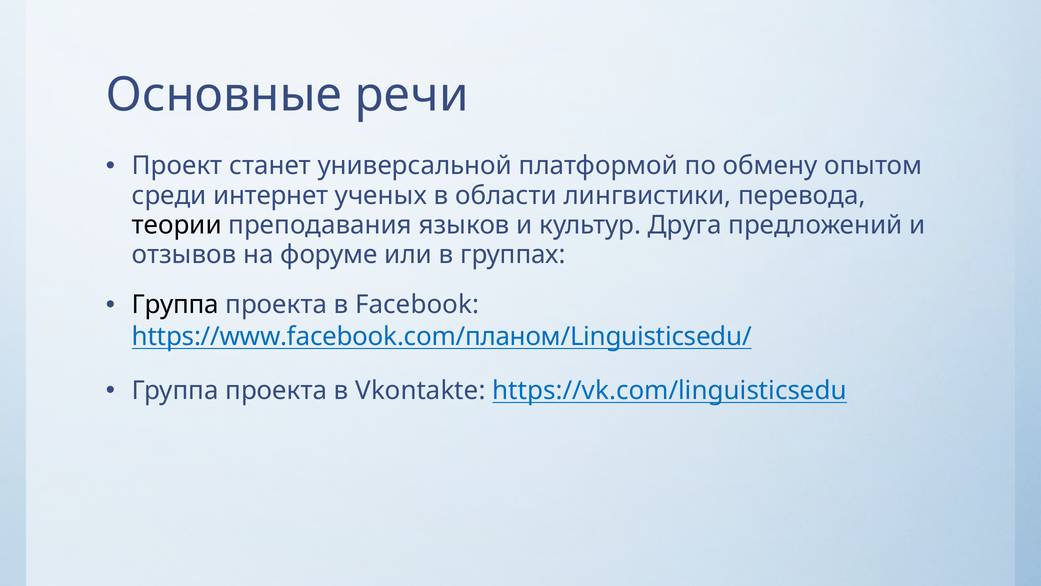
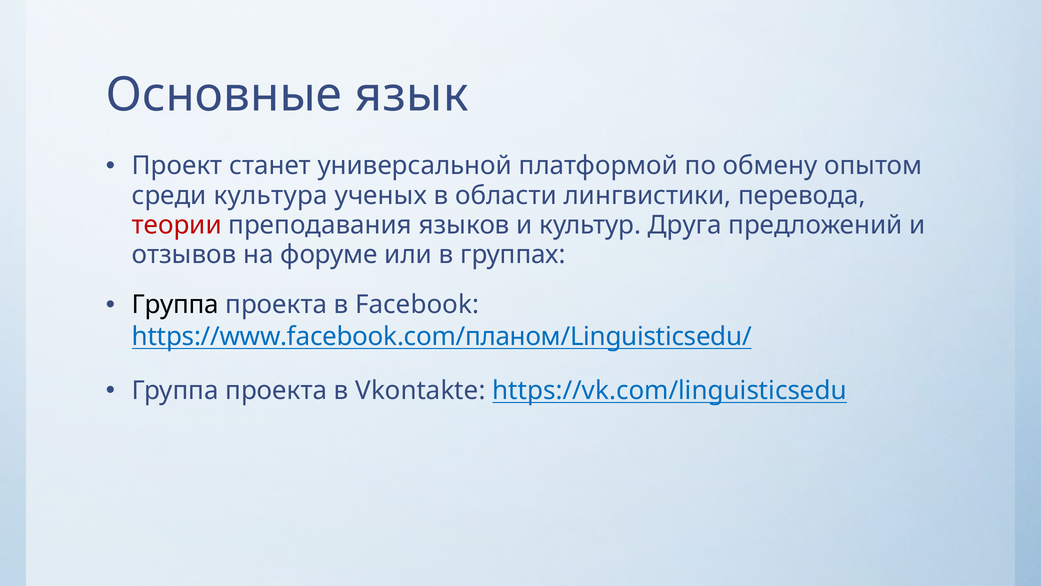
речи: речи -> язык (412, 95)
интернет: интернет -> культура (271, 195)
теории colour: black -> red (177, 225)
